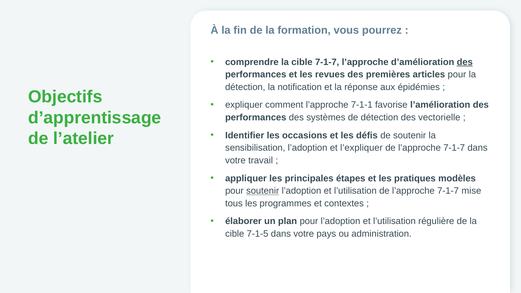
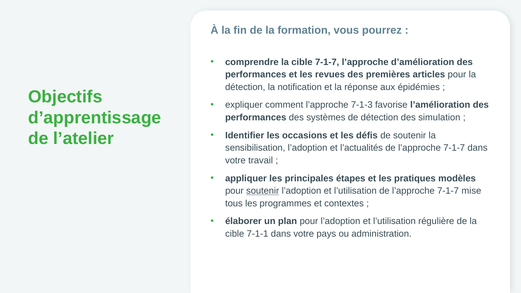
des underline: present -> none (465, 62)
7-1-1: 7-1-1 -> 7-1-3 (362, 105)
vectorielle: vectorielle -> simulation (439, 117)
l’expliquer: l’expliquer -> l’actualités (362, 148)
7-1-5: 7-1-5 -> 7-1-1 (258, 234)
